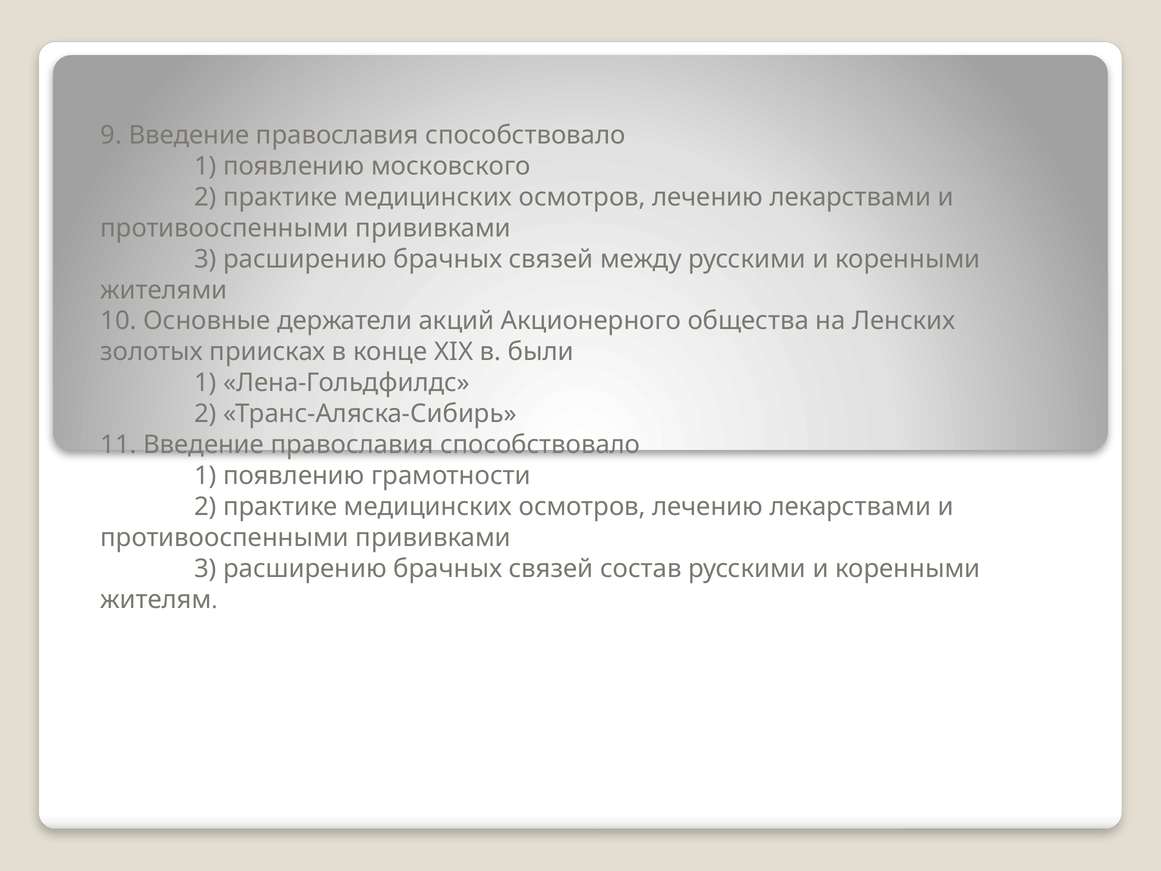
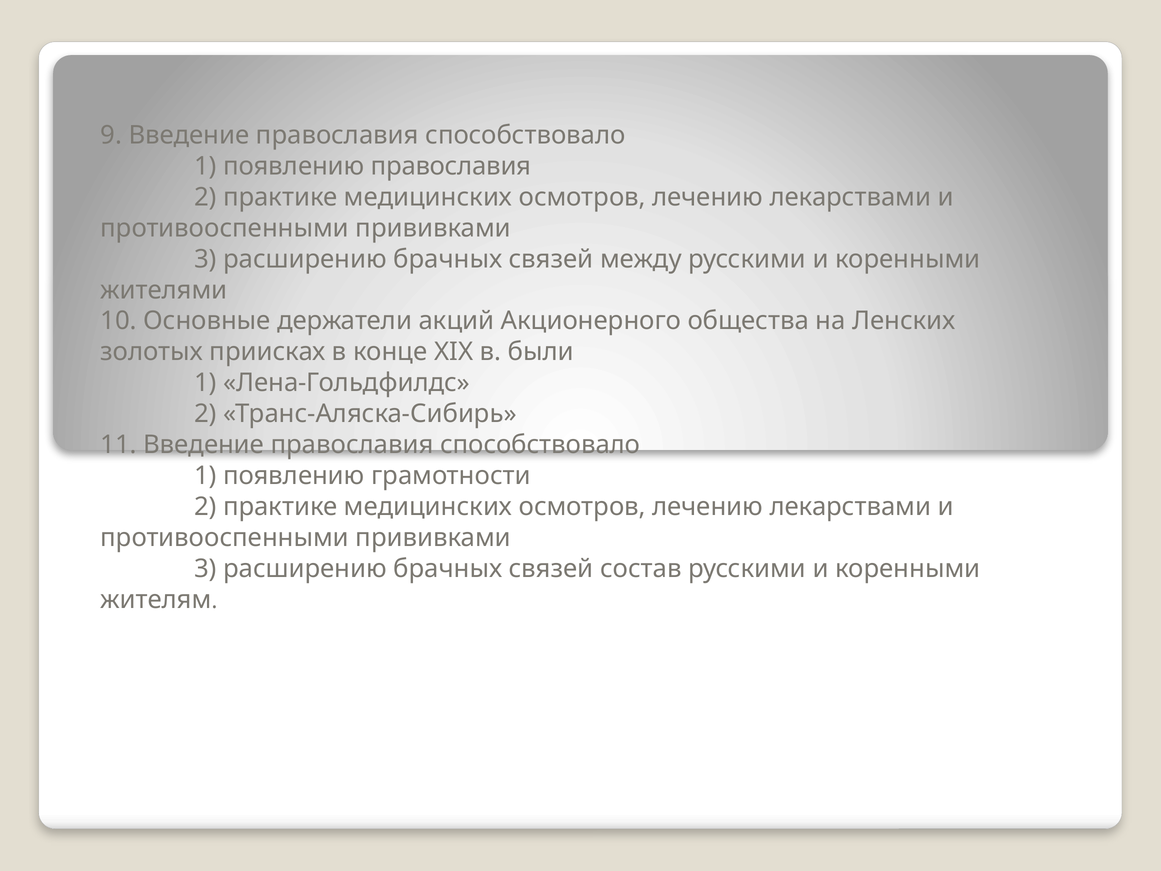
появлению московского: московского -> православия (451, 166)
